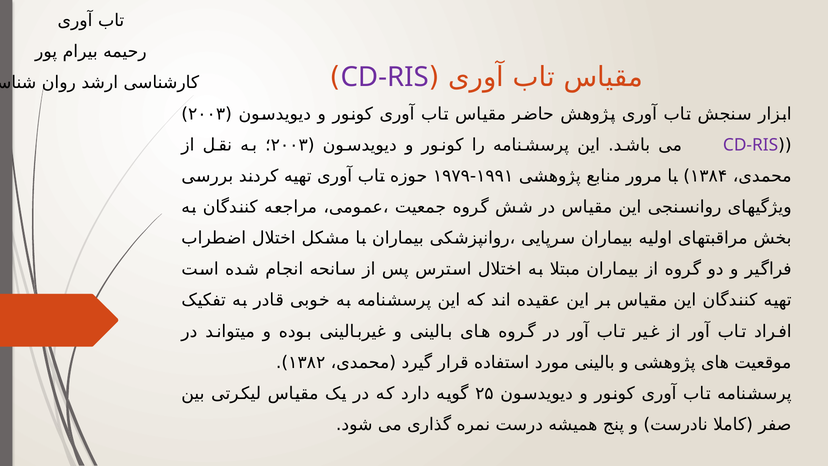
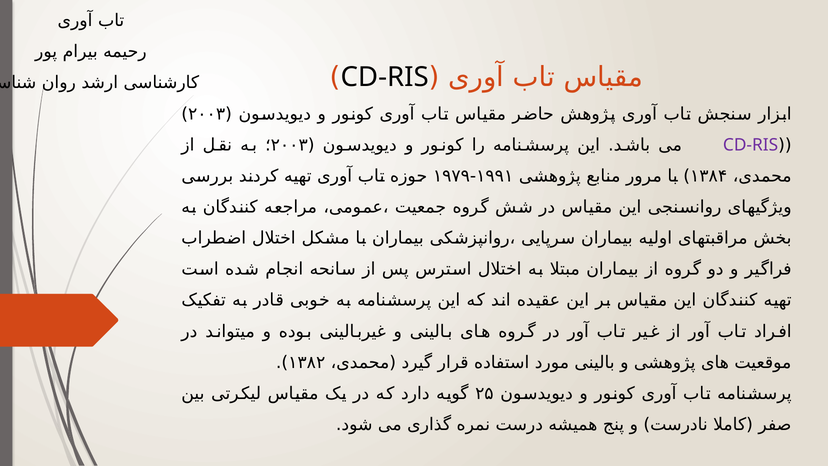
CD-RIS colour: purple -> black (385, 77)
